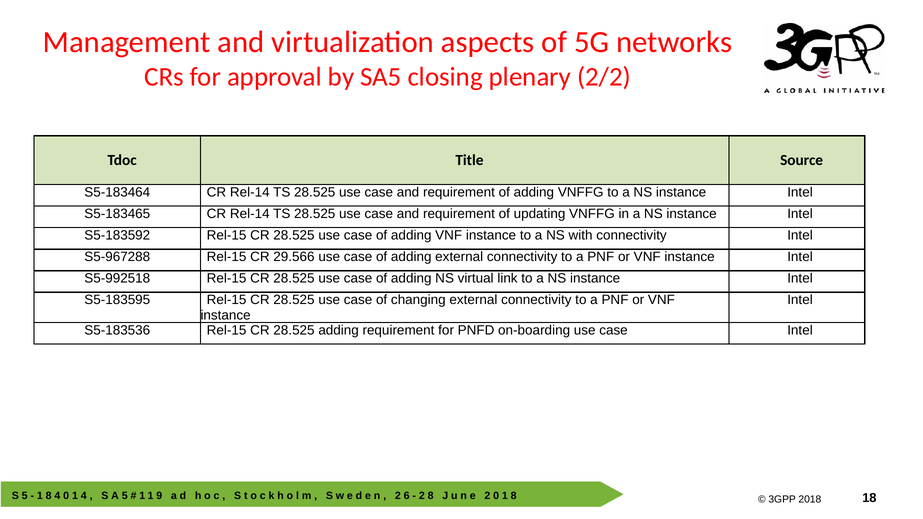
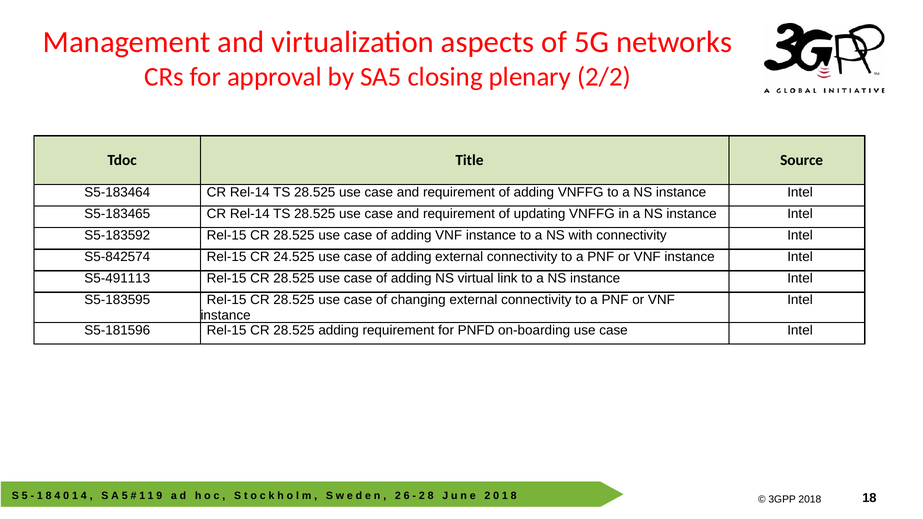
S5‑967288: S5‑967288 -> S5‑842574 (117, 257)
29.566: 29.566 -> 24.525 (294, 257)
S5‑992518: S5‑992518 -> S5‑491113 (117, 279)
S5‑183536: S5‑183536 -> S5‑181596 (117, 330)
